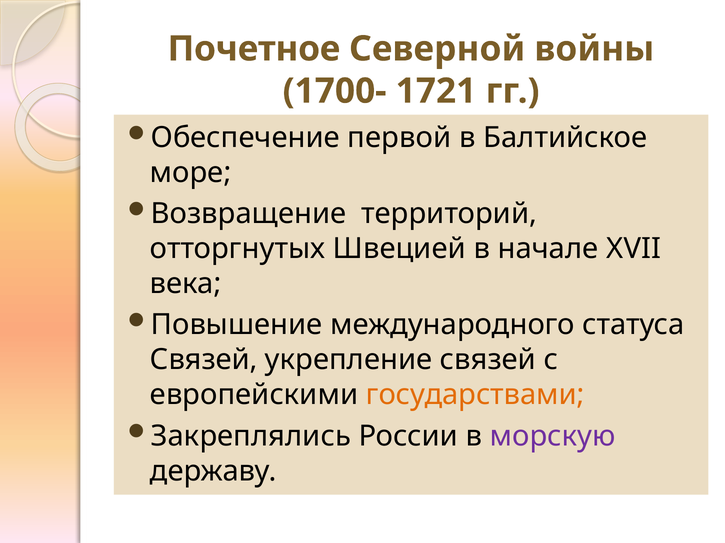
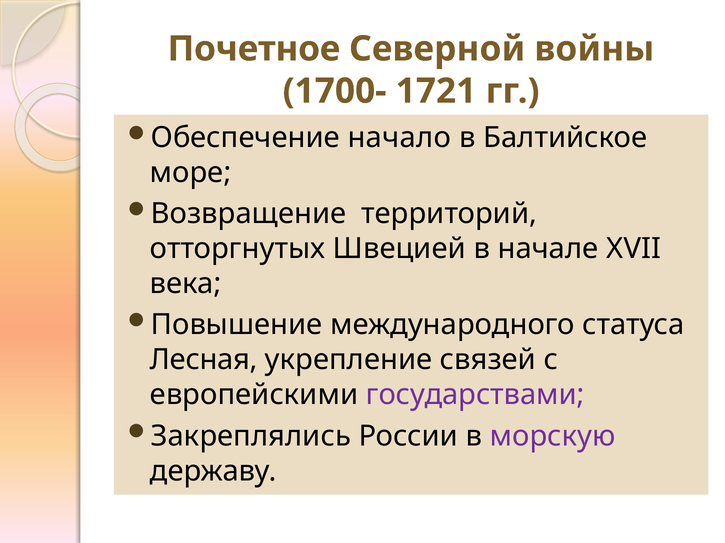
первой: первой -> начало (399, 138)
Связей: Связей -> Лесная (204, 360)
государствами colour: orange -> purple (475, 395)
